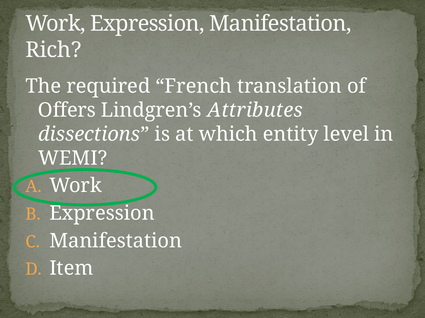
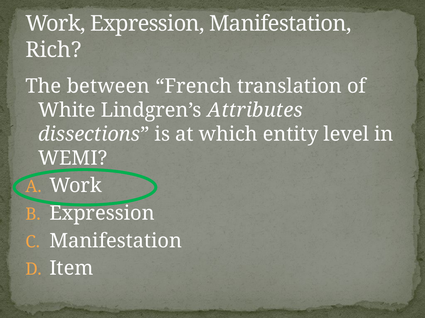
required: required -> between (108, 86)
Offers: Offers -> White (67, 110)
